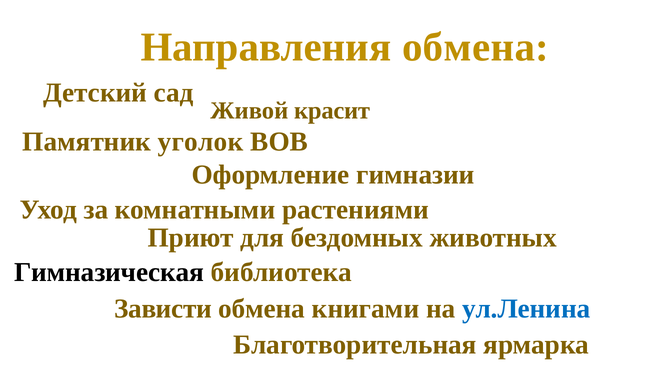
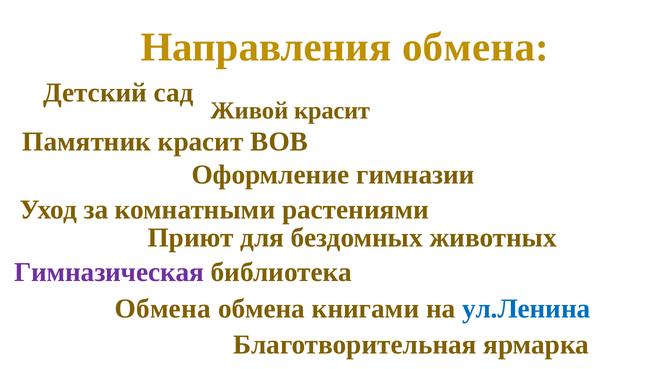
Памятник уголок: уголок -> красит (201, 141)
Гимназическая colour: black -> purple (109, 272)
Зависти: Зависти -> Обмена (163, 308)
